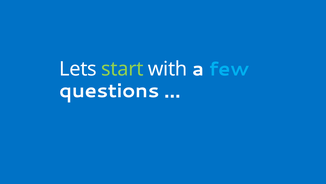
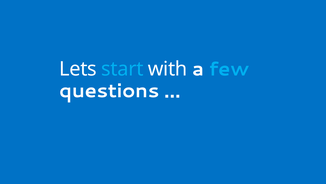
start colour: light green -> light blue (122, 69)
